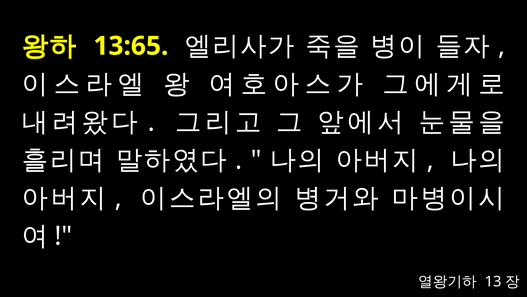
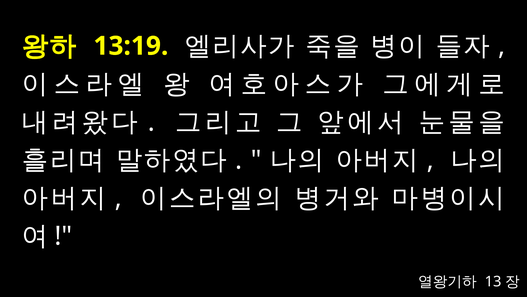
13:65: 13:65 -> 13:19 (131, 46)
